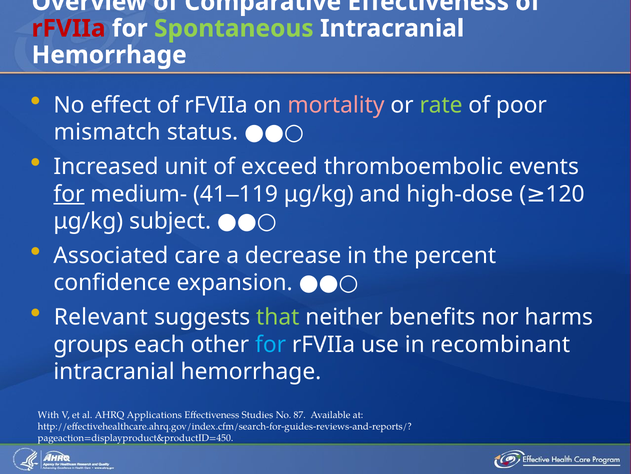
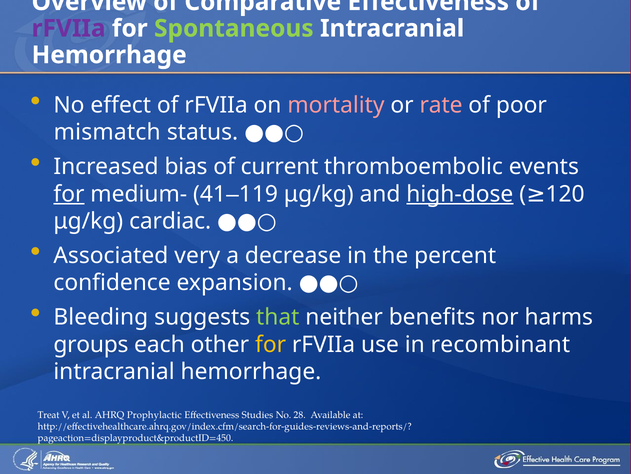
rFVIIa colour: red -> purple (69, 28)
rate colour: light green -> pink (441, 105)
unit: unit -> bias (186, 166)
exceed: exceed -> current (280, 166)
high-dose underline: none -> present (460, 194)
subject: subject -> cardiac (170, 221)
care: care -> very (197, 255)
Relevant: Relevant -> Bleeding (101, 317)
for colour: light blue -> yellow (271, 344)
With: With -> Treat (49, 414)
Applications: Applications -> Prophylactic (154, 414)
87: 87 -> 28 (300, 414)
